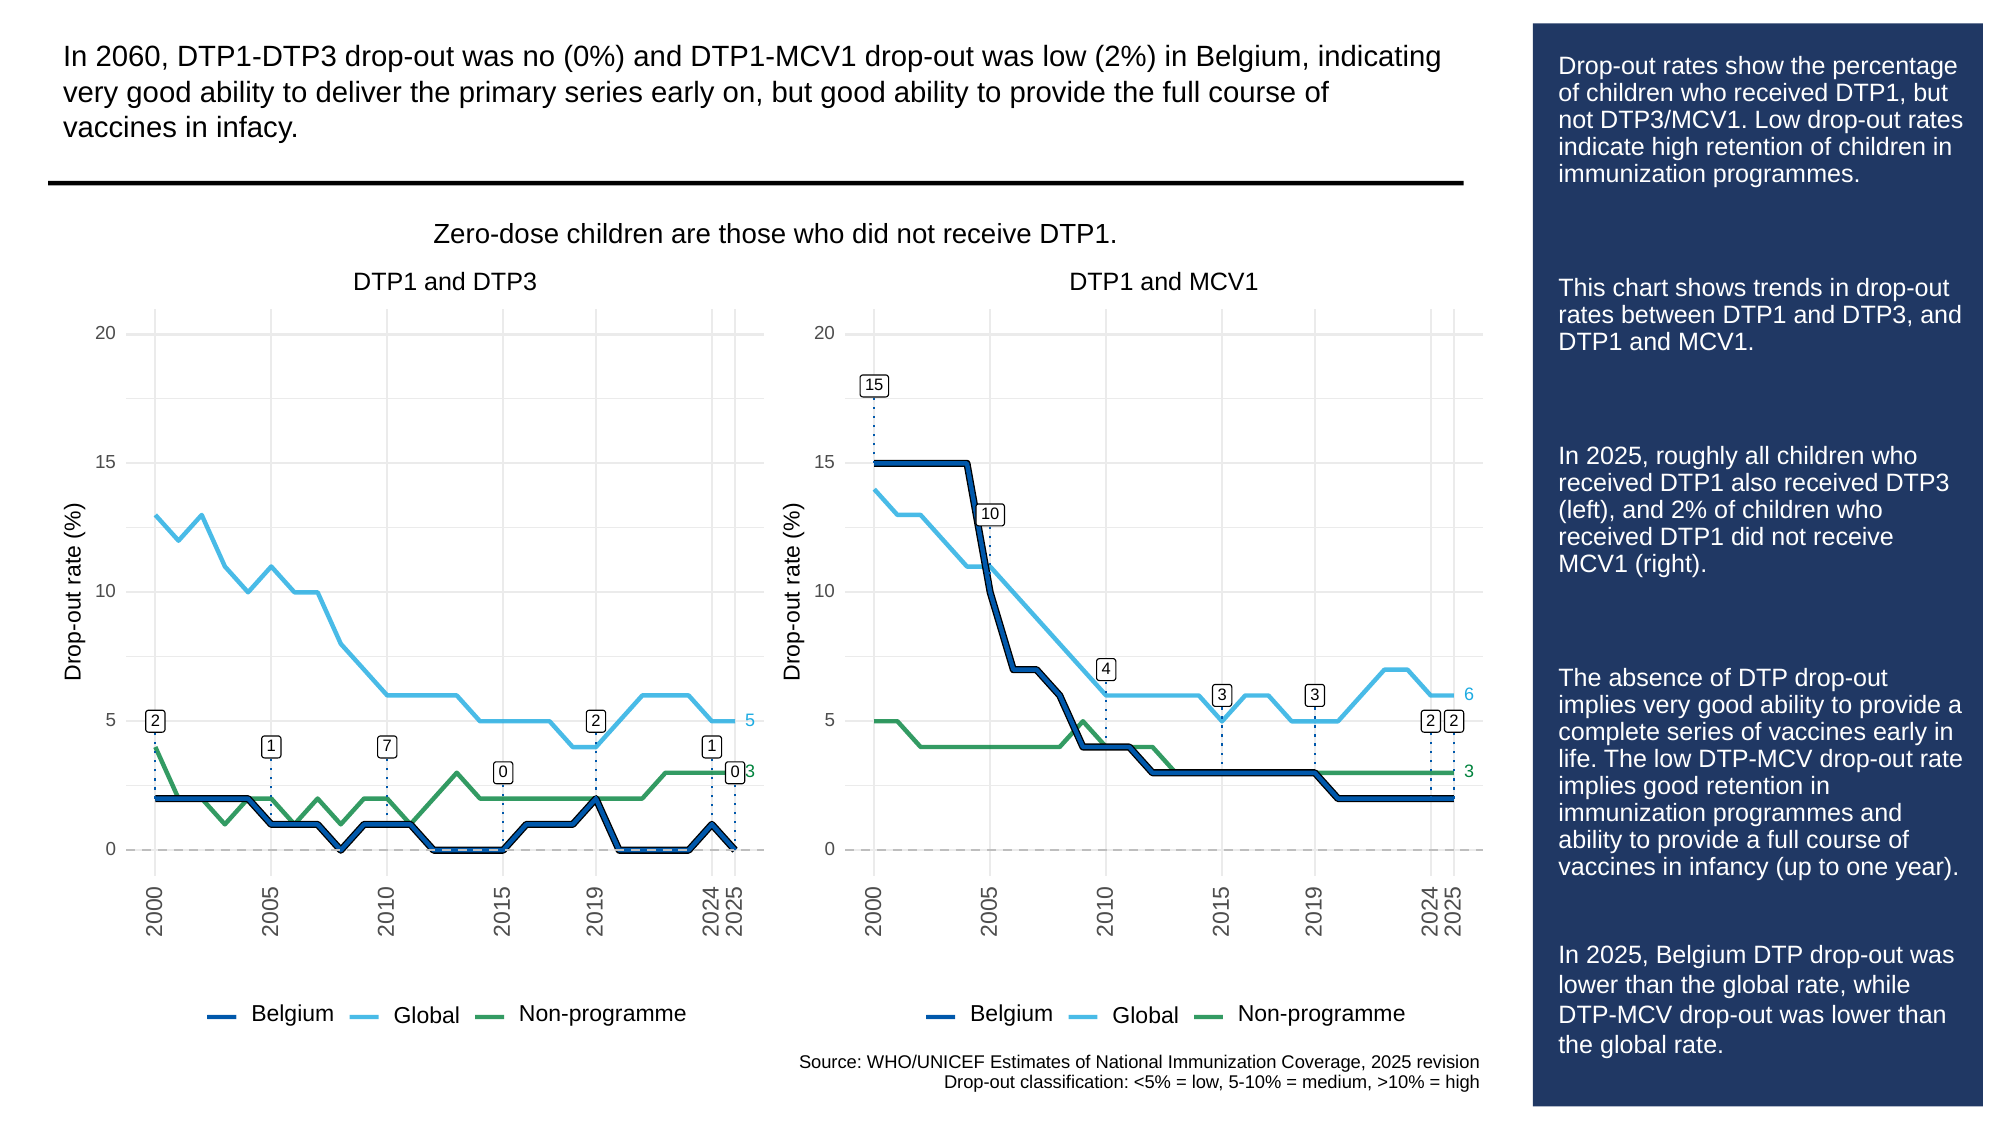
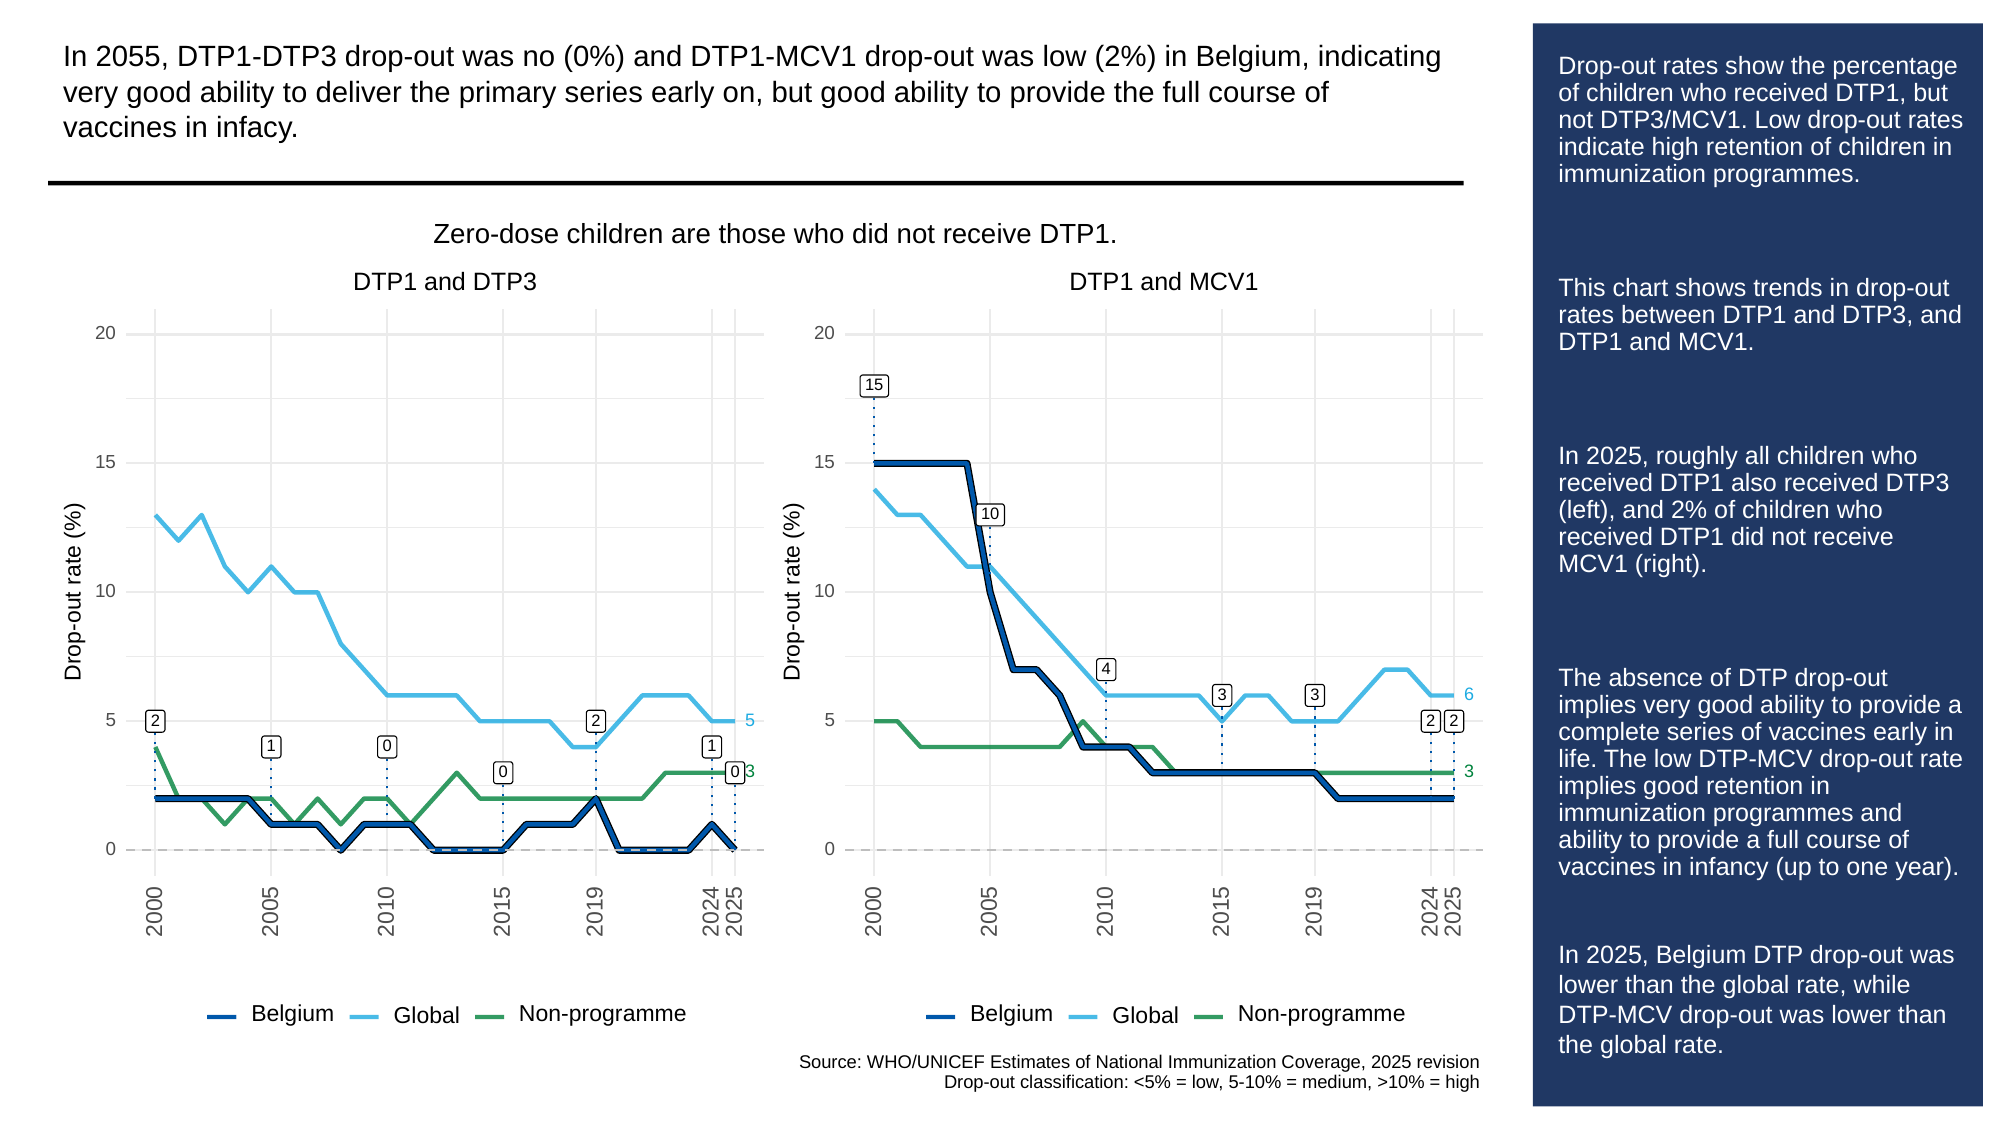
2060: 2060 -> 2055 (132, 57)
7: 7 -> 0 (387, 746)
